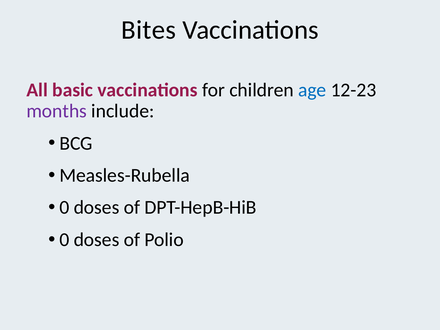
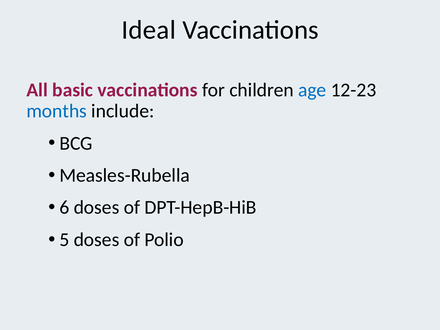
Bites: Bites -> Ideal (149, 30)
months colour: purple -> blue (57, 111)
0: 0 -> 6 (64, 208)
0: 0 -> 5 (64, 240)
